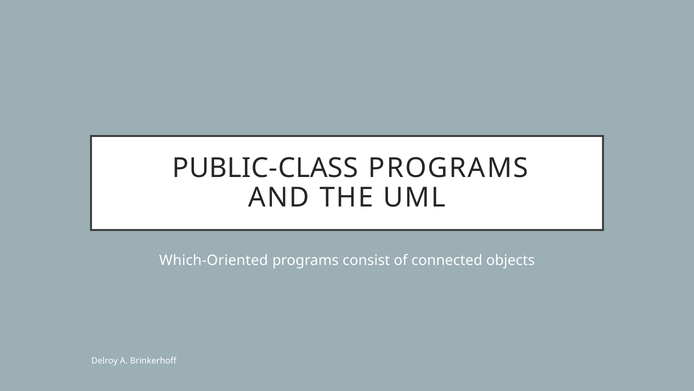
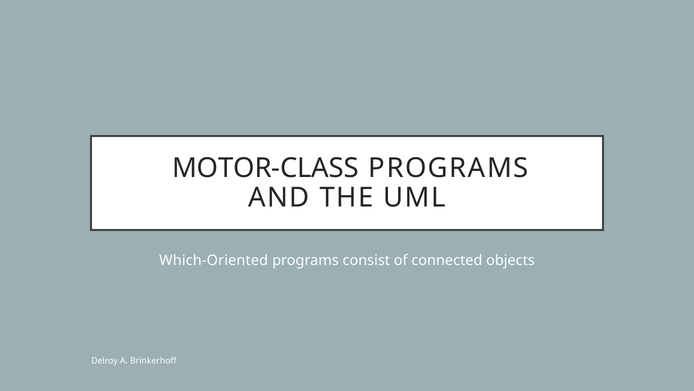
PUBLIC-CLASS: PUBLIC-CLASS -> MOTOR-CLASS (265, 168)
